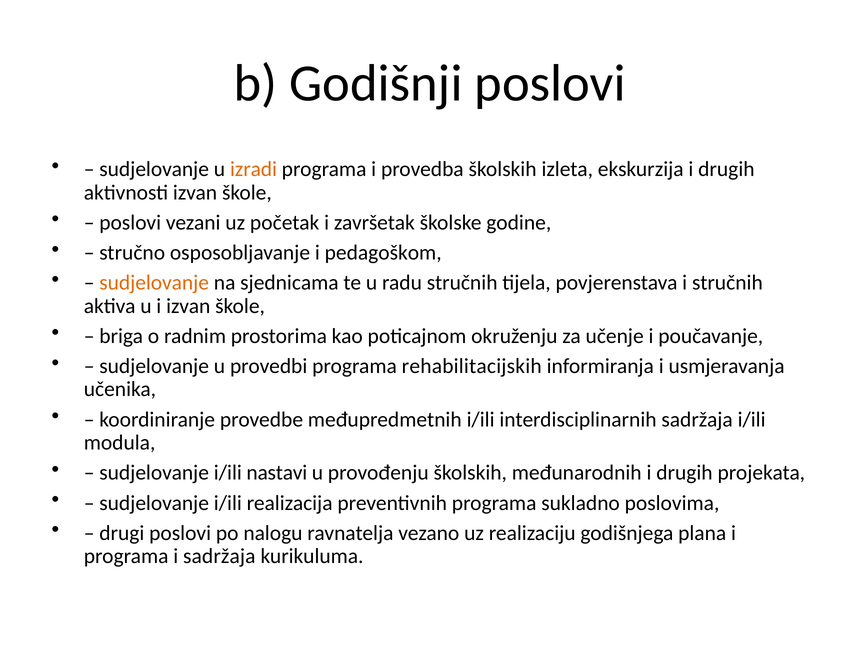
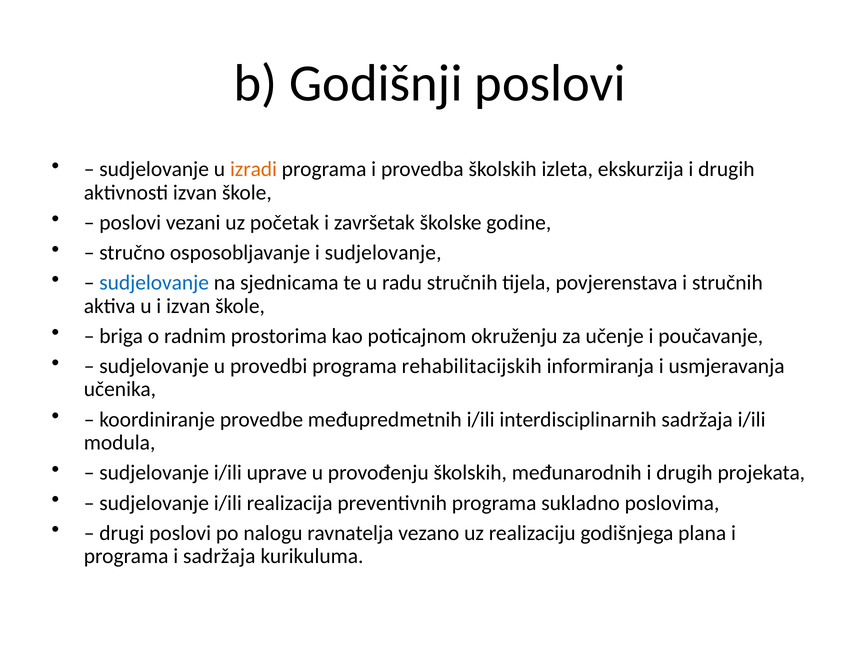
i pedagoškom: pedagoškom -> sudjelovanje (383, 253)
sudjelovanje colour: orange -> blue (154, 283)
nastavi: nastavi -> uprave (277, 473)
